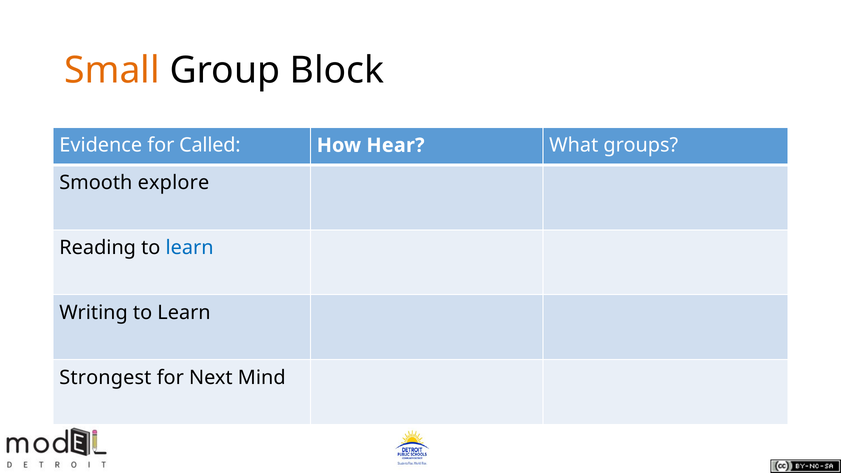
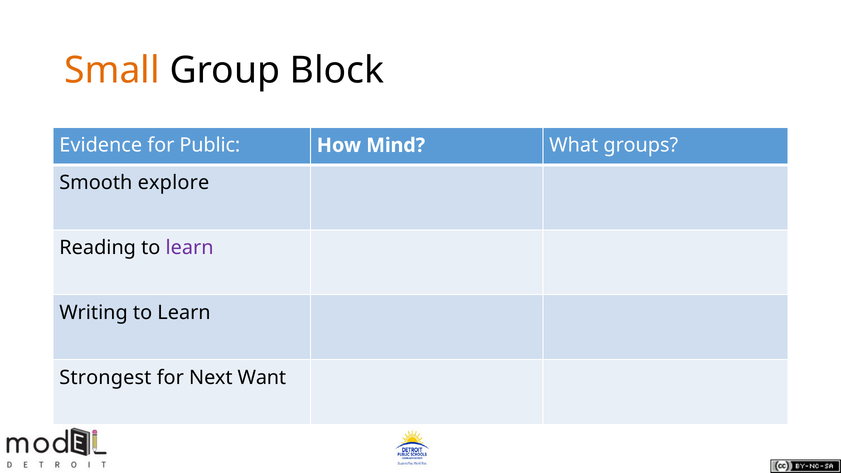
Called: Called -> Public (210, 145)
Hear: Hear -> Mind (396, 145)
learn colour: blue -> purple (190, 248)
Mind: Mind -> Want (262, 378)
